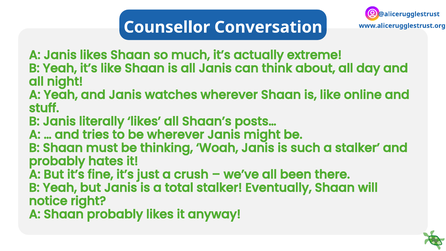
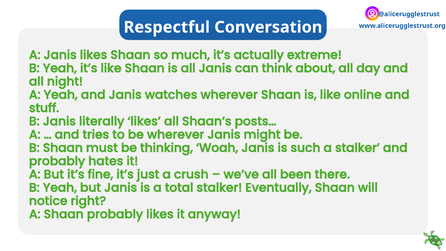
Counsellor: Counsellor -> Respectful (167, 27)
